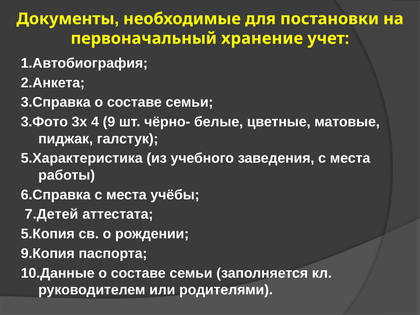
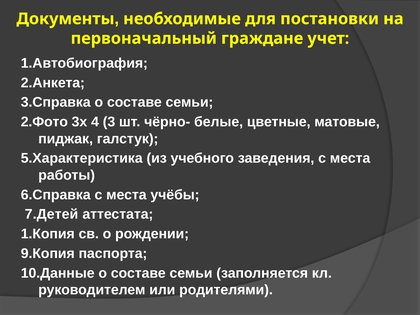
хранение: хранение -> граждане (262, 38)
3.Фото: 3.Фото -> 2.Фото (44, 122)
9: 9 -> 3 (109, 122)
5.Копия: 5.Копия -> 1.Копия (48, 234)
